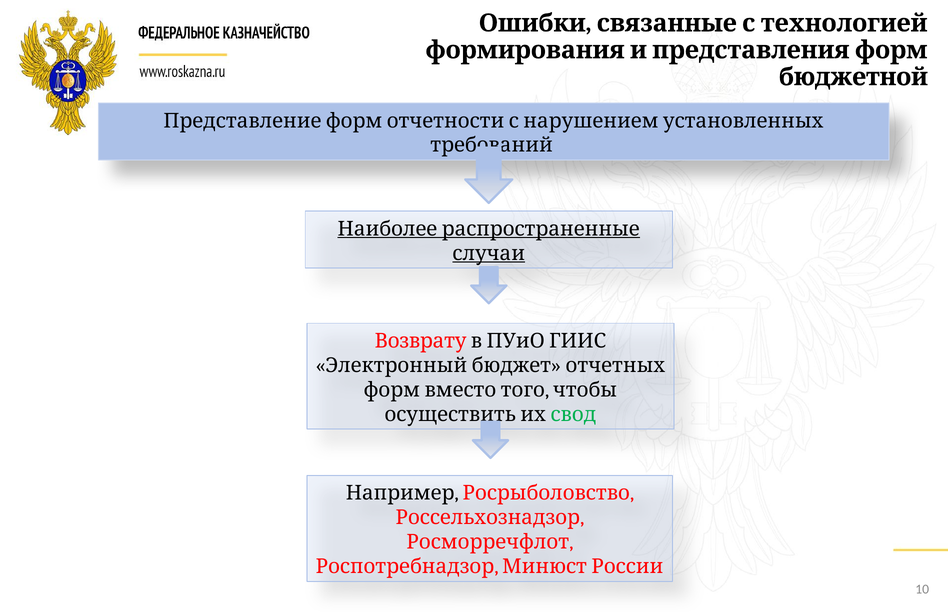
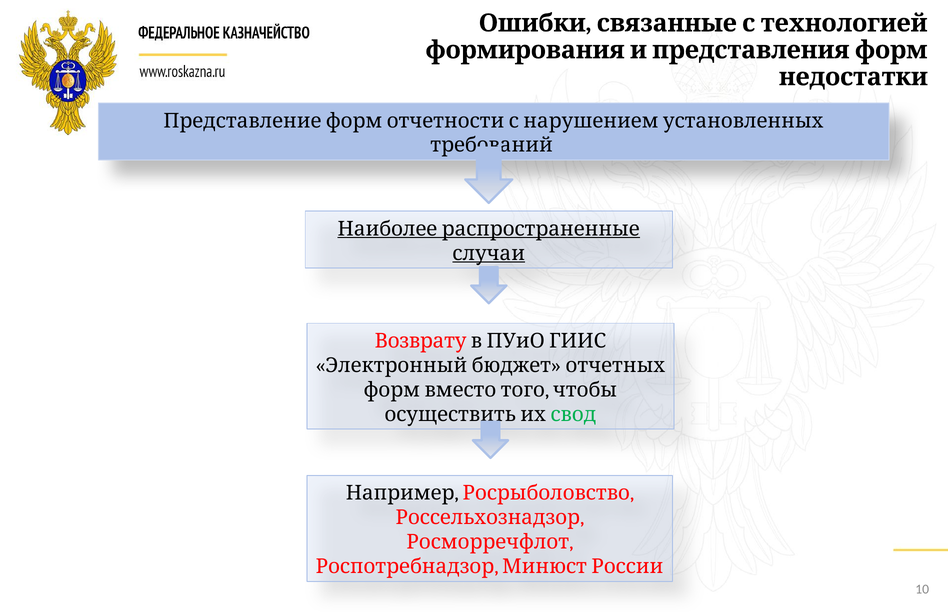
бюджетной: бюджетной -> недостатки (853, 77)
